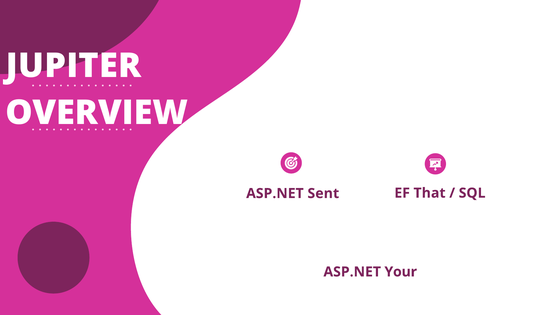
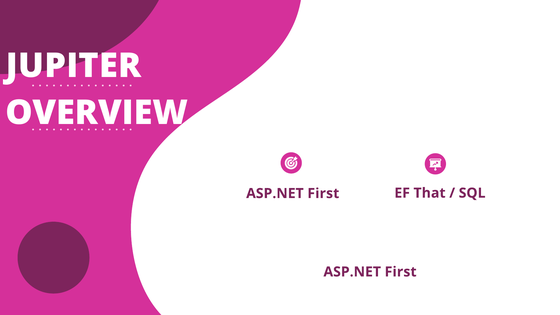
Sent: Sent -> First (323, 193)
Your: Your -> First (401, 272)
